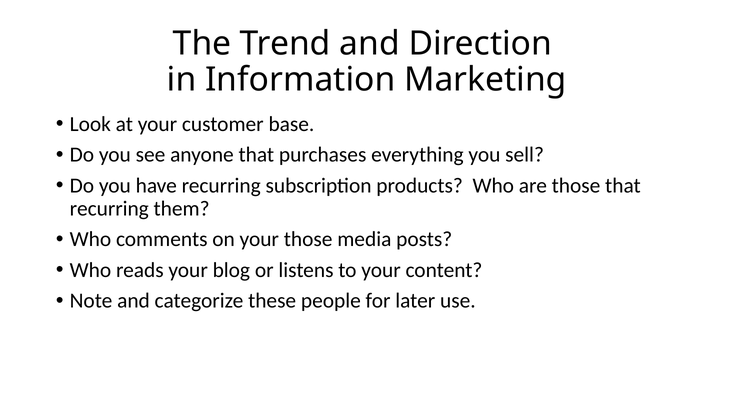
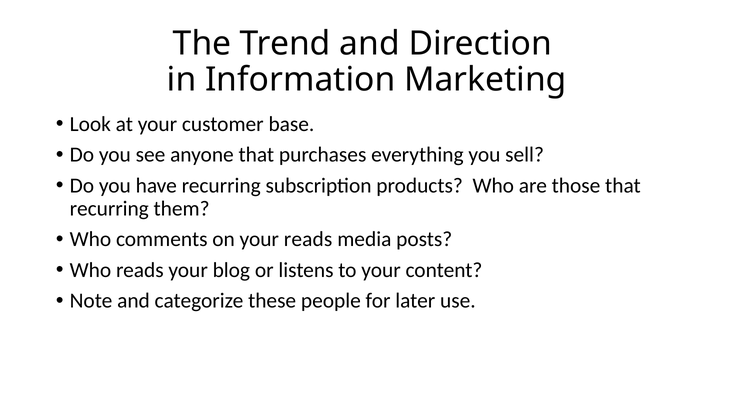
your those: those -> reads (308, 239)
